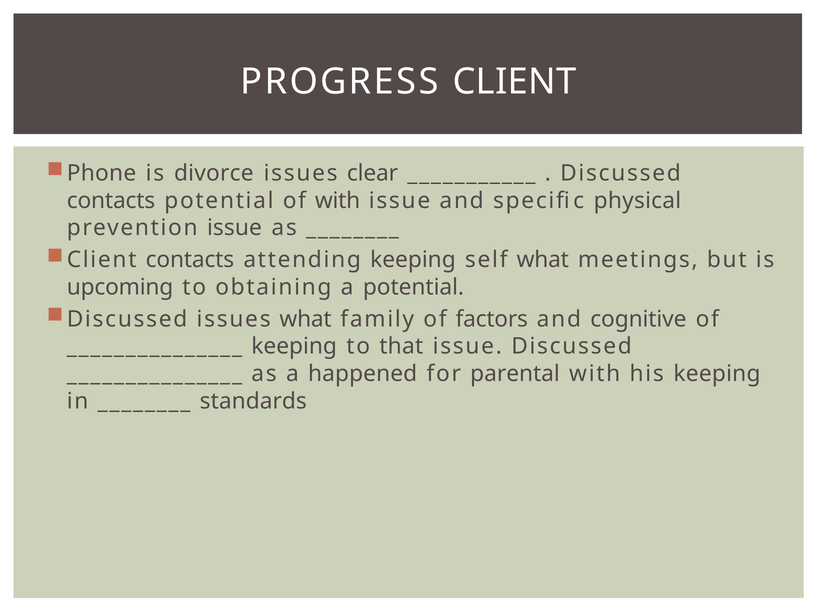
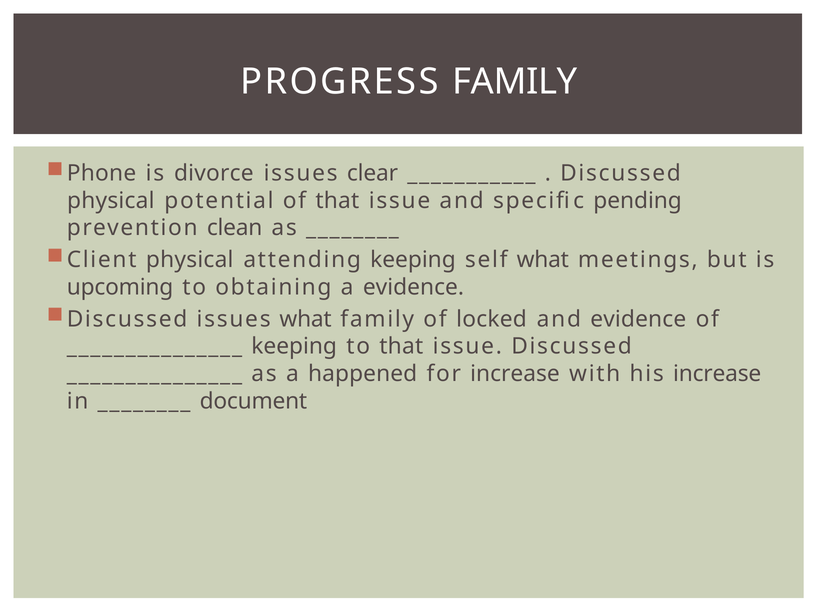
PROGRESS CLIENT: CLIENT -> FAMILY (515, 81)
contacts: contacts -> physical (111, 200)
of with: with -> that (337, 200)
physical: physical -> pending (638, 200)
prevention issue: issue -> clean (235, 228)
Client contacts: contacts -> physical (190, 260)
a potential: potential -> evidence (413, 287)
factors: factors -> locked (492, 319)
and cognitive: cognitive -> evidence (638, 319)
for parental: parental -> increase (515, 373)
his keeping: keeping -> increase (717, 373)
standards: standards -> document (253, 401)
